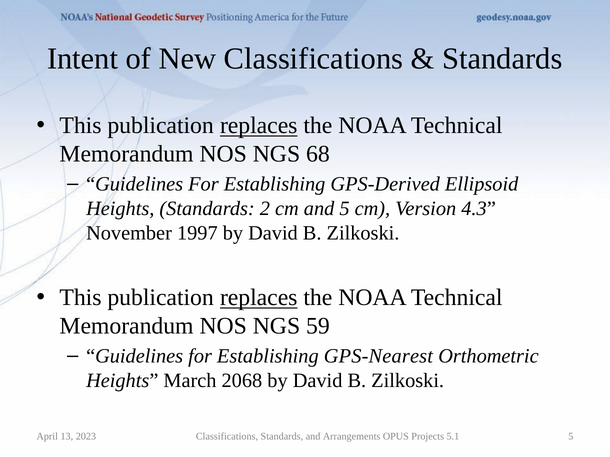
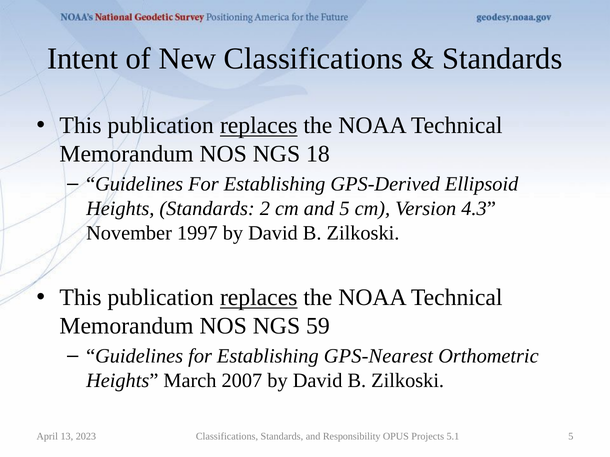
68: 68 -> 18 (318, 154)
2068: 2068 -> 2007 (242, 381)
Arrangements: Arrangements -> Responsibility (352, 437)
